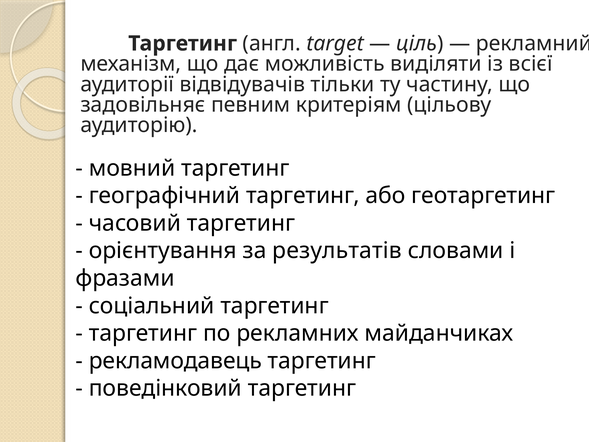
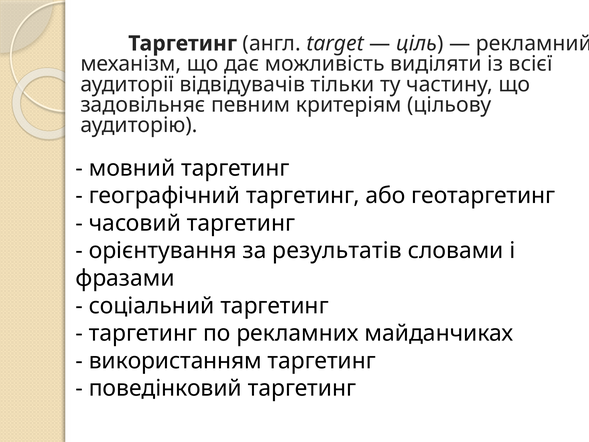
рекламодавець: рекламодавець -> використанням (175, 361)
